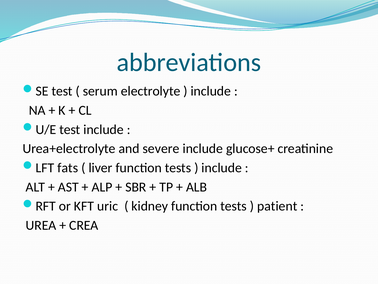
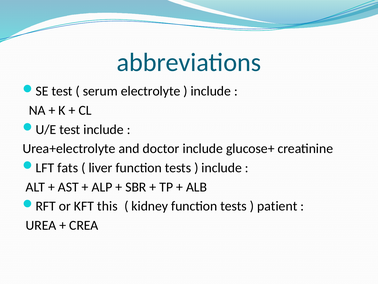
severe: severe -> doctor (161, 148)
uric: uric -> this (108, 206)
